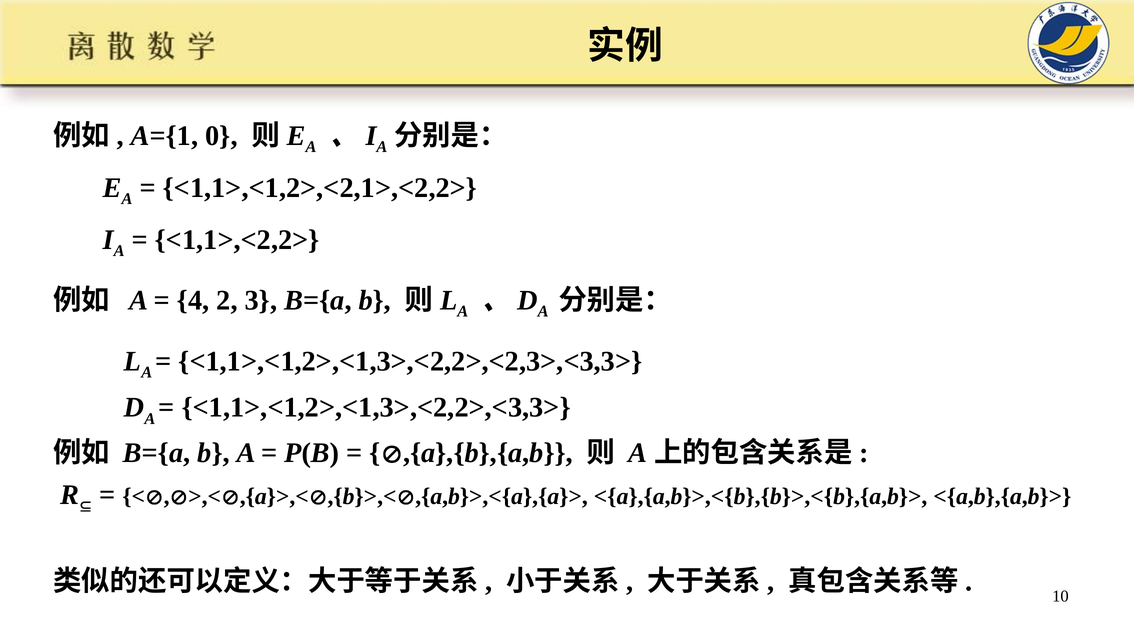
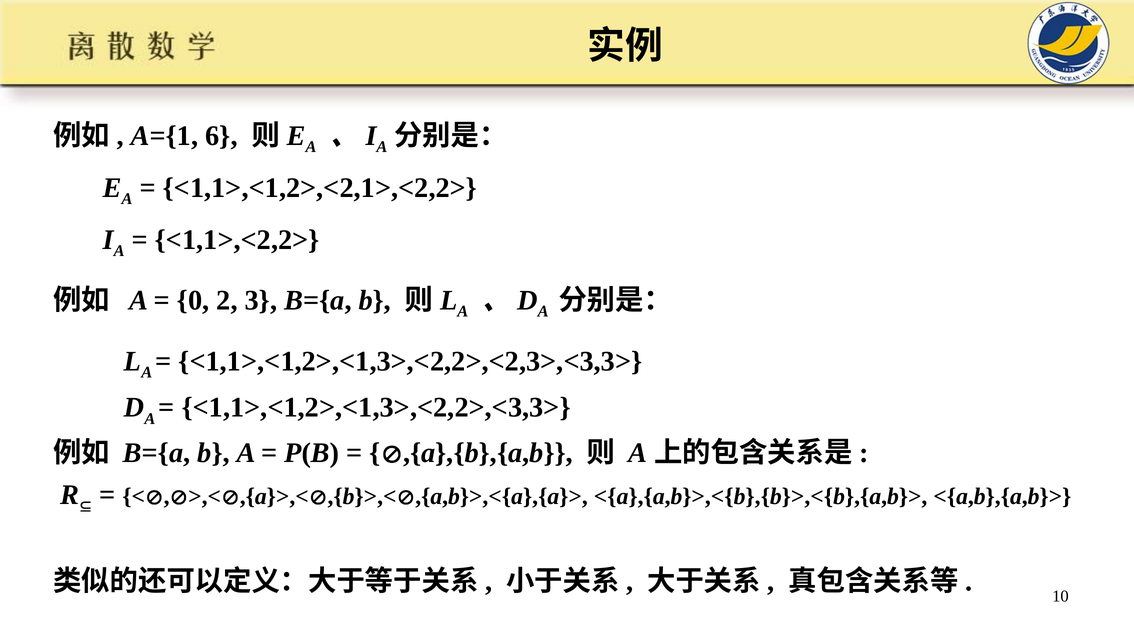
0: 0 -> 6 (221, 136)
4: 4 -> 0 (193, 300)
